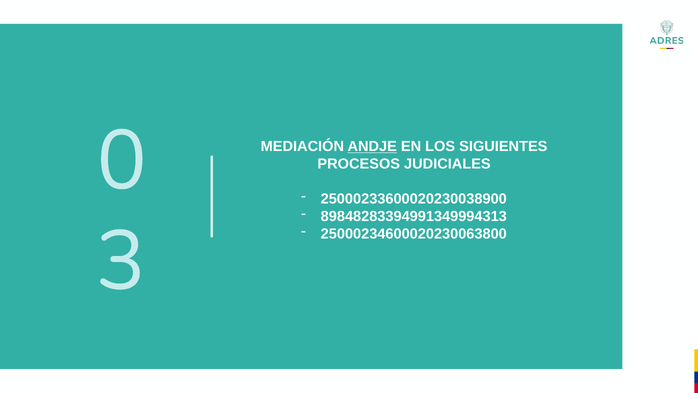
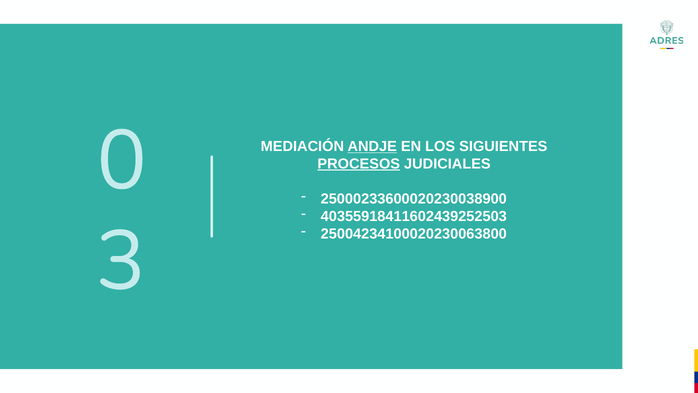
PROCESOS underline: none -> present (359, 164)
89848283394991349994313: 89848283394991349994313 -> 40355918411602439252503 (414, 216)
25000234600020230063800: 25000234600020230063800 -> 25004234100020230063800 (414, 234)
